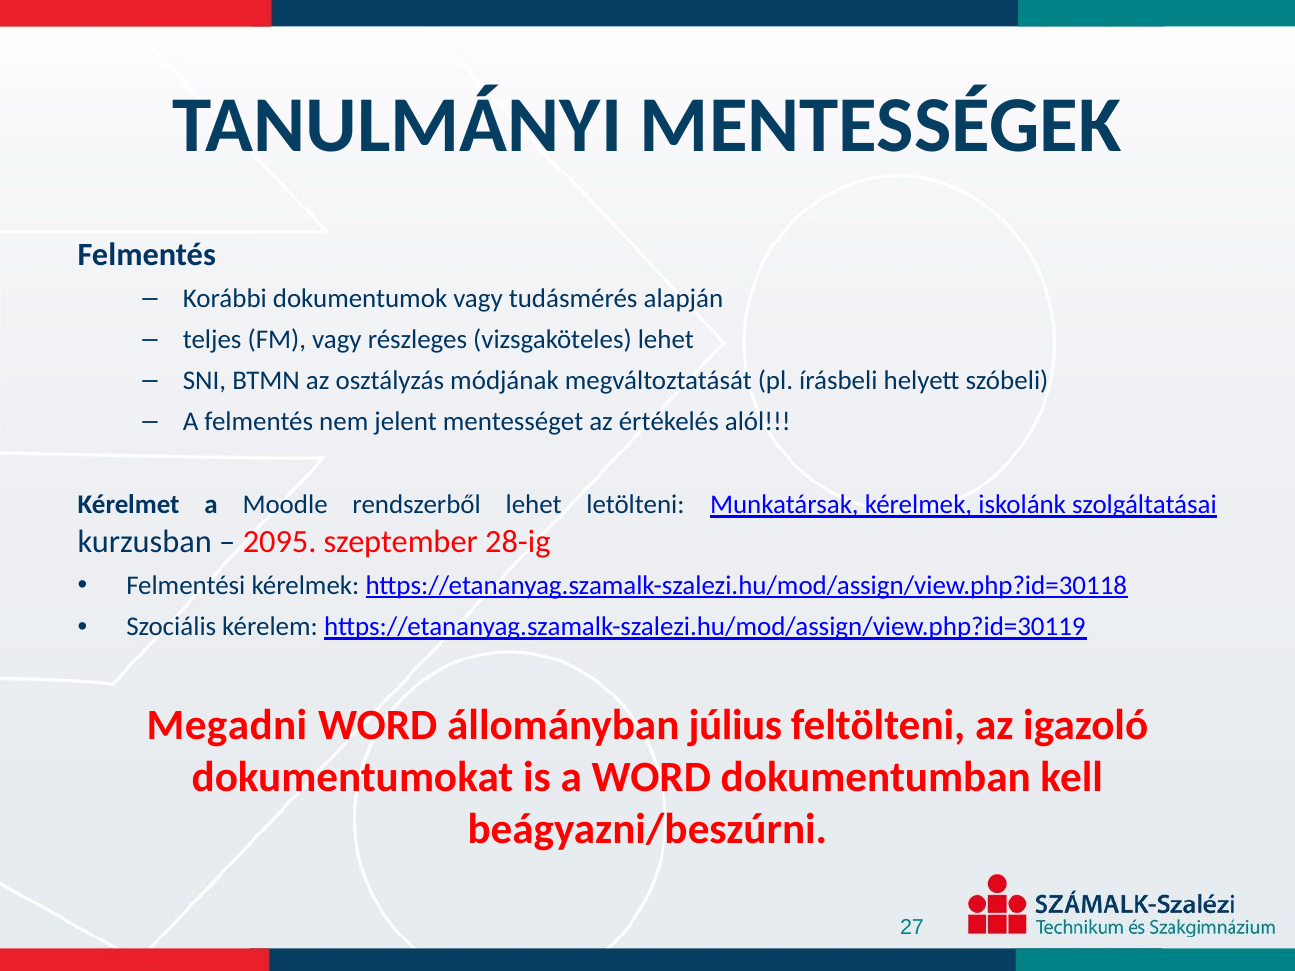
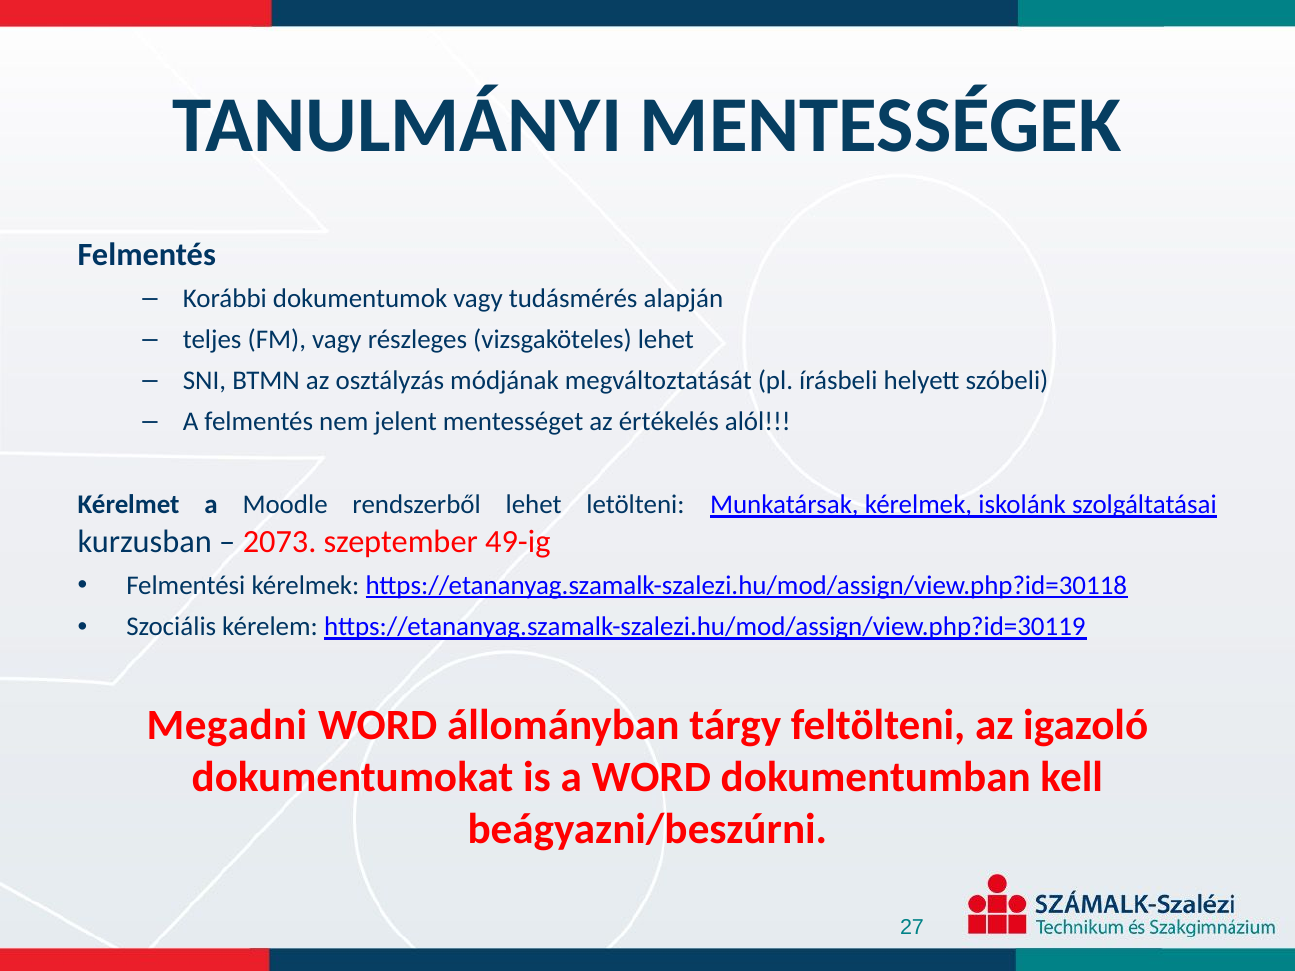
2095: 2095 -> 2073 (280, 542)
28-ig: 28-ig -> 49-ig (518, 542)
július: július -> tárgy (735, 726)
